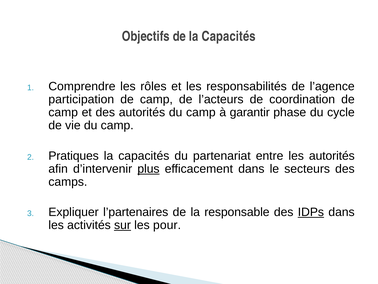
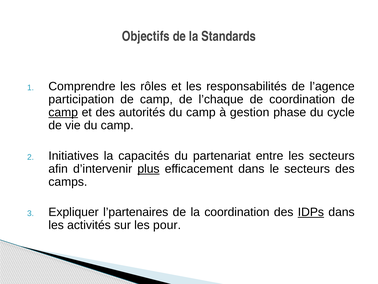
de la Capacités: Capacités -> Standards (229, 36)
l’acteurs: l’acteurs -> l’chaque (221, 99)
camp underline: none -> present (63, 112)
garantir: garantir -> gestion (250, 112)
Pratiques: Pratiques -> Initiatives (74, 155)
les autorités: autorités -> secteurs (332, 155)
la responsable: responsable -> coordination (237, 212)
sur underline: present -> none (123, 225)
